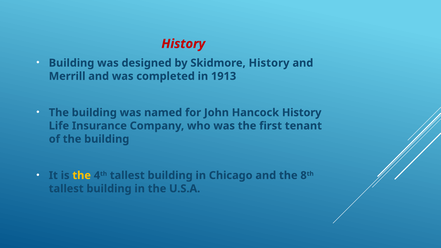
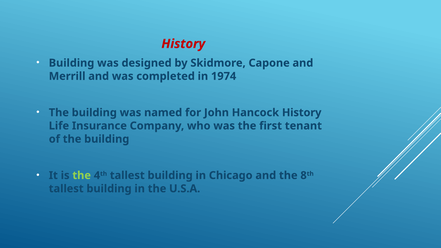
Skidmore History: History -> Capone (269, 63)
1913: 1913 -> 1974 (224, 76)
the colour: yellow -> light green (82, 175)
